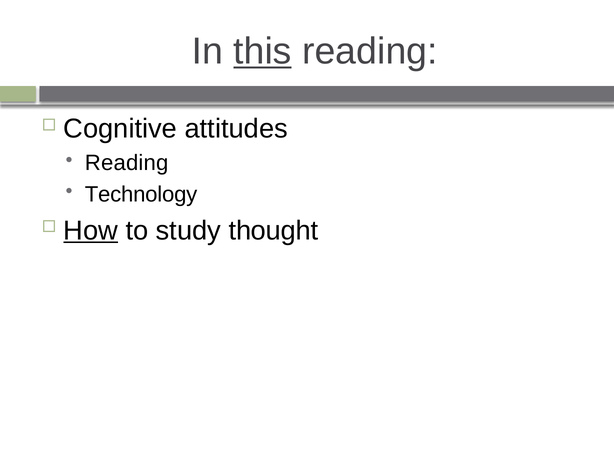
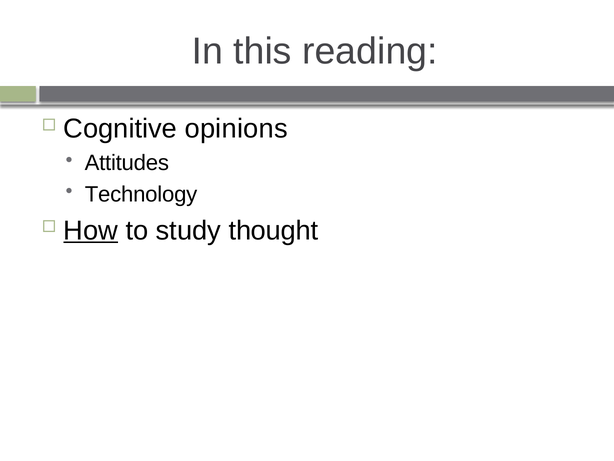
this underline: present -> none (263, 51)
attitudes: attitudes -> opinions (236, 129)
Reading: Reading -> Attitudes (127, 163)
